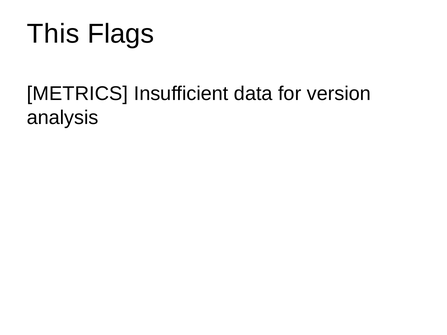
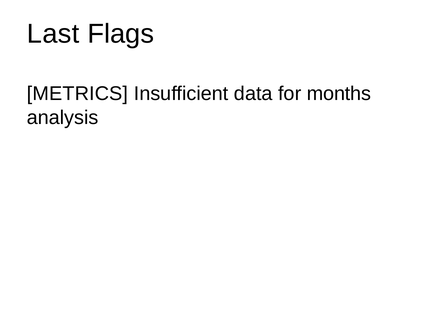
This: This -> Last (53, 34)
version: version -> months (339, 94)
